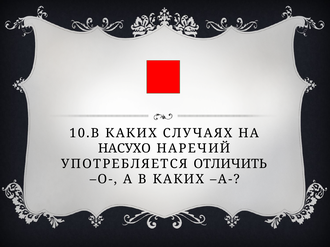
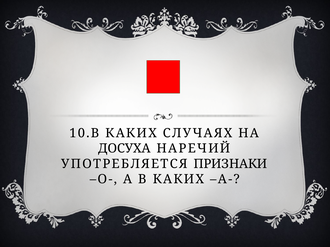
НАСУХО: НАСУХО -> ДОСУХА (124, 149)
ОТЛИЧИТЬ: ОТЛИЧИТЬ -> ПРИЗНАКИ (230, 164)
